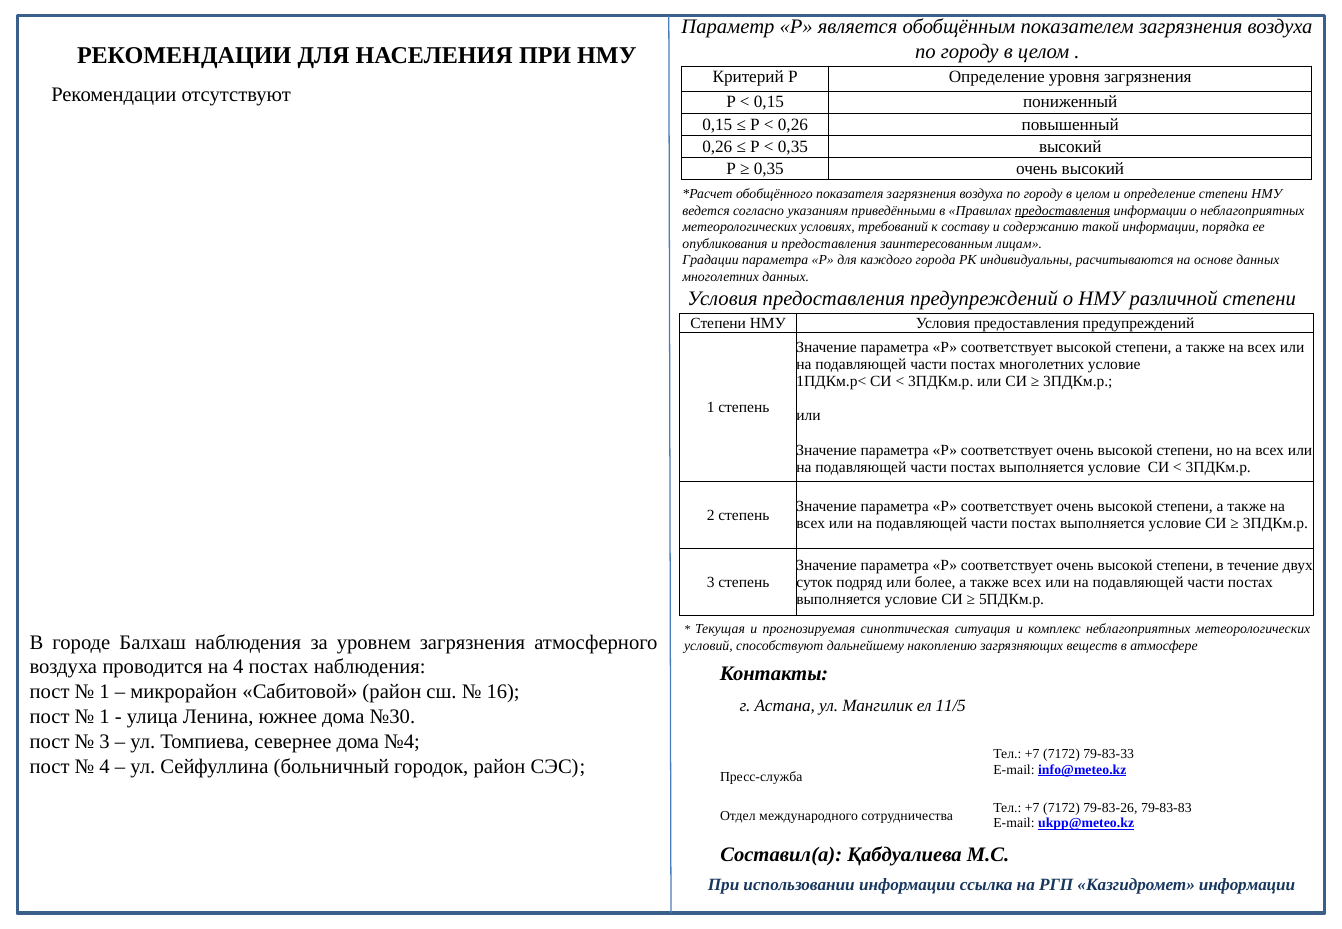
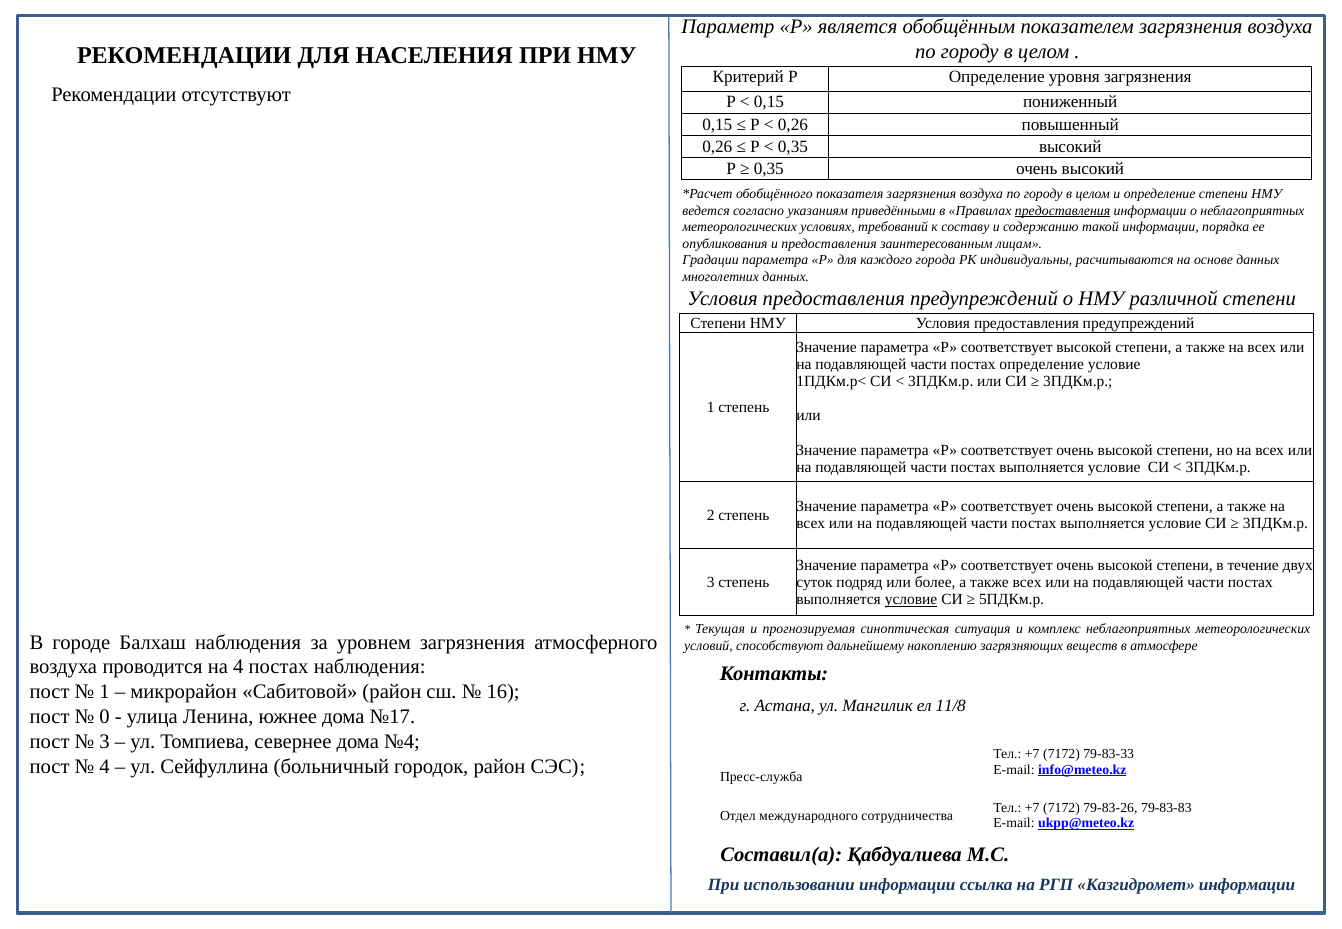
постах многолетних: многолетних -> определение (1042, 364)
условие underline: none -> present (911, 600)
11/5: 11/5 -> 11/8 (951, 706)
1: 1 -> 0 (105, 717)
№30: №30 -> №17 (392, 717)
